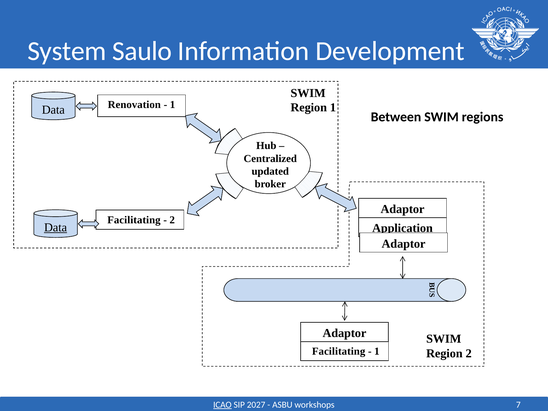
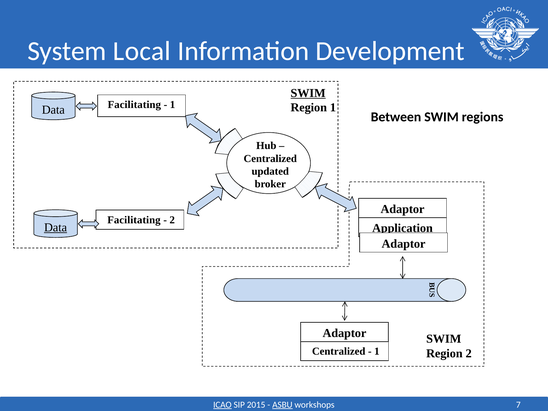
Saulo: Saulo -> Local (142, 51)
SWIM underline: none -> present (308, 93)
Renovation: Renovation -> Facilitating (134, 105)
Facilitating: Facilitating -> Centralized (339, 351)
2027: 2027 -> 2015 (256, 405)
ASBU underline: none -> present (282, 405)
